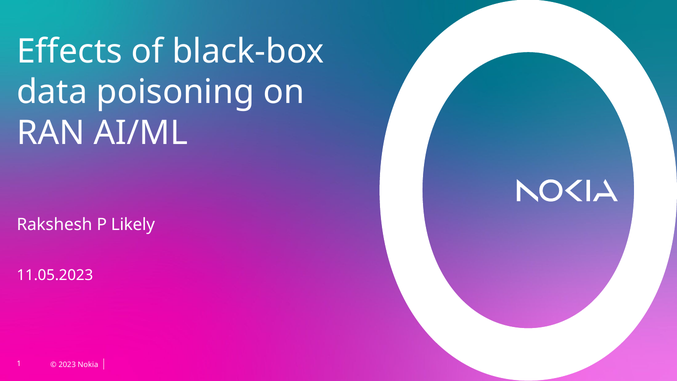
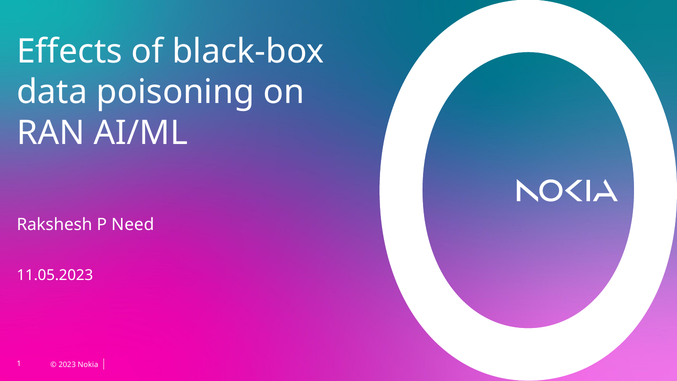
Likely: Likely -> Need (133, 225)
